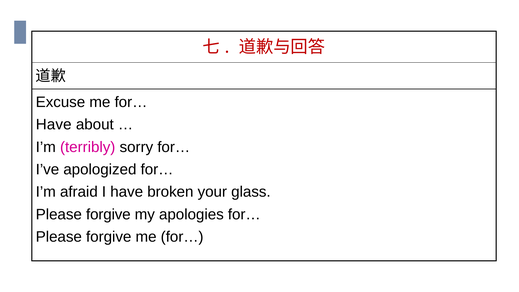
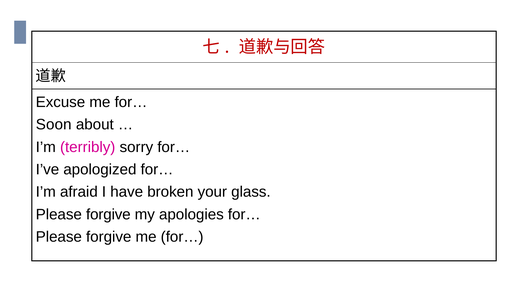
Have: Have -> Soon (54, 125)
